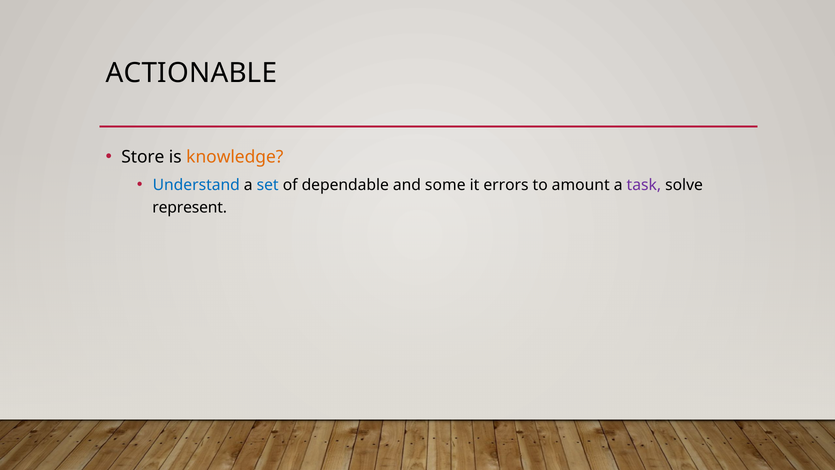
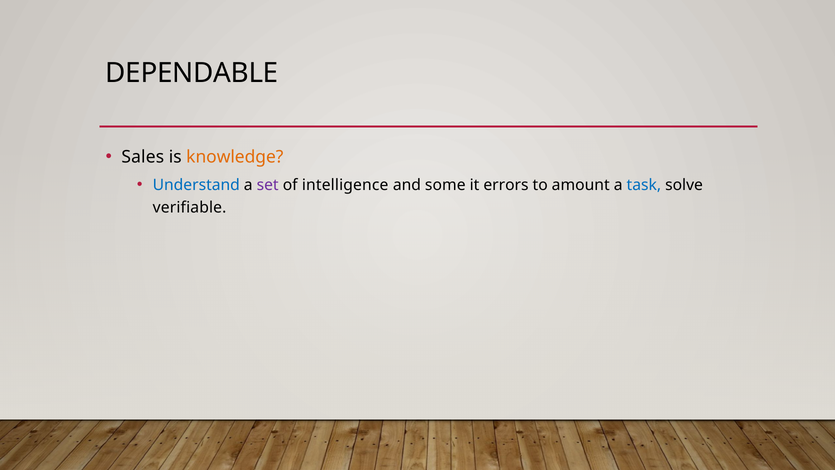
ACTIONABLE: ACTIONABLE -> DEPENDABLE (192, 73)
Store: Store -> Sales (143, 157)
set colour: blue -> purple (268, 185)
dependable: dependable -> intelligence (345, 185)
task colour: purple -> blue (644, 185)
represent: represent -> verifiable (190, 207)
